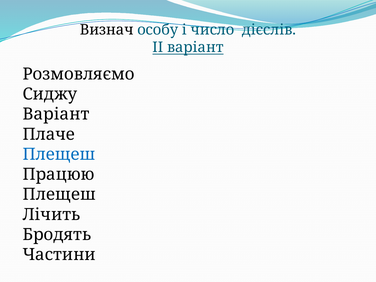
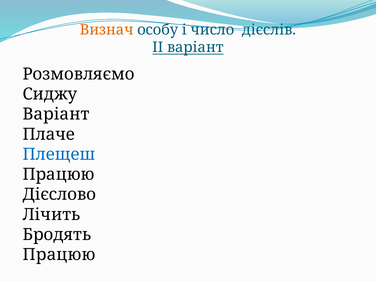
Визнач colour: black -> orange (107, 30)
Плещеш: Плещеш -> Дієслово (59, 194)
Частини: Частини -> Працюю (59, 255)
